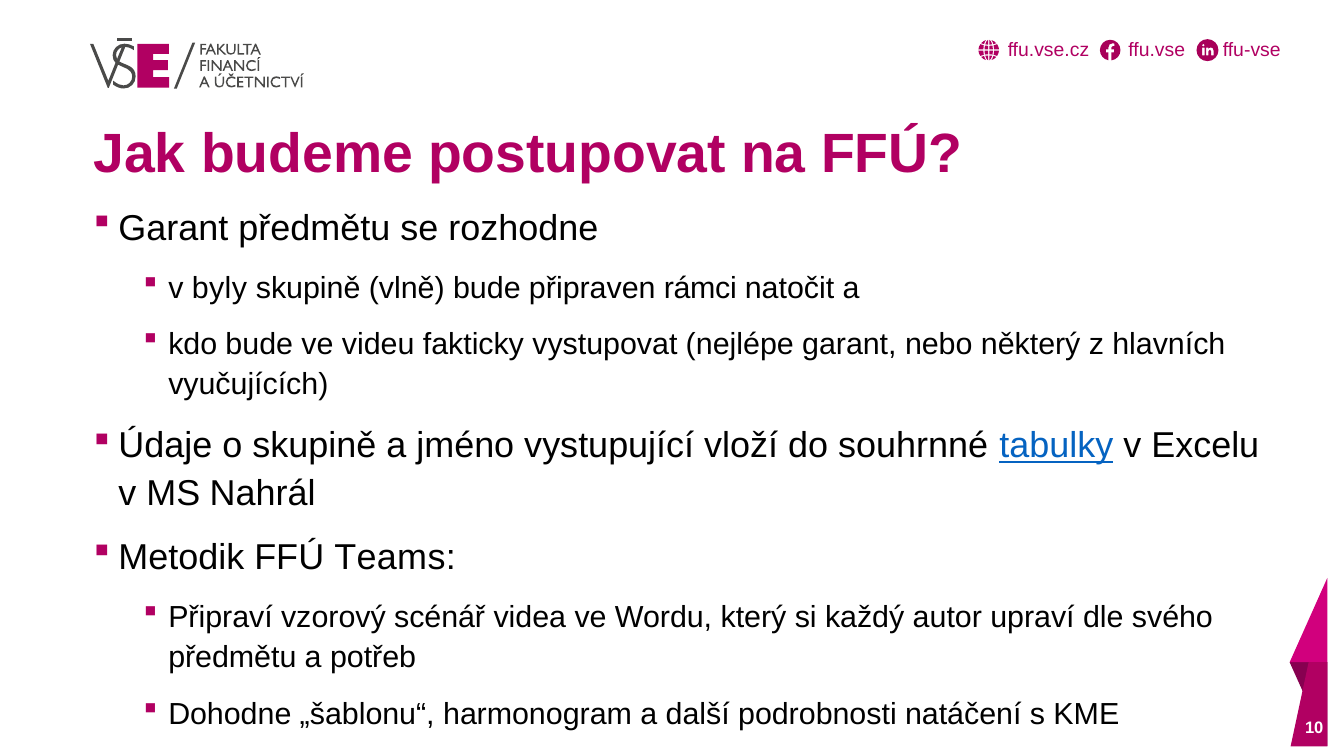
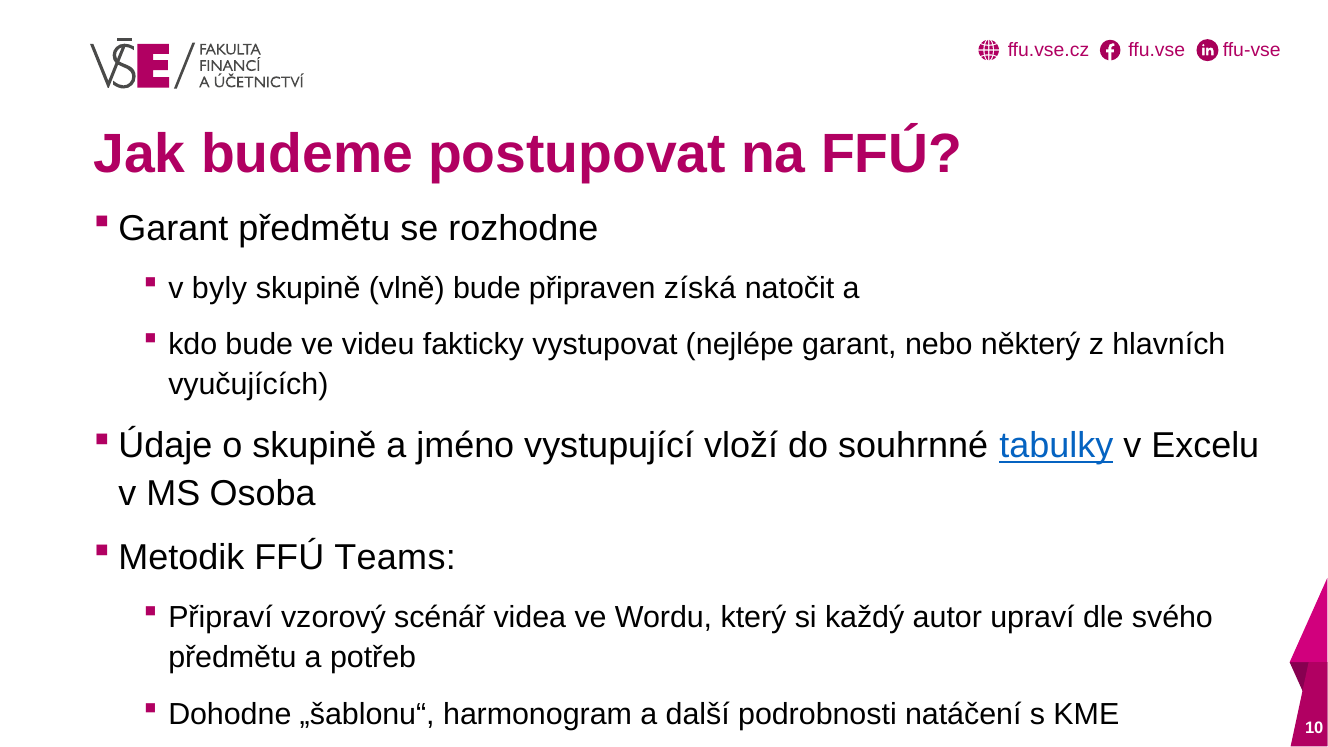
rámci: rámci -> získá (700, 288)
Nahrál: Nahrál -> Osoba (263, 493)
